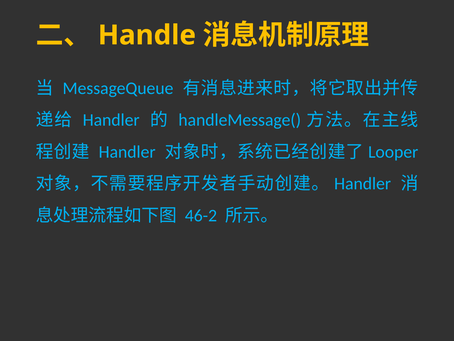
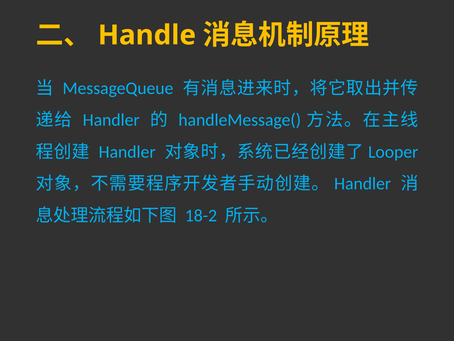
46-2: 46-2 -> 18-2 (201, 215)
